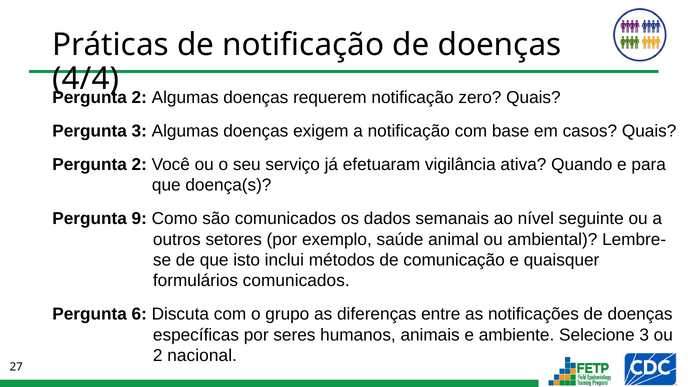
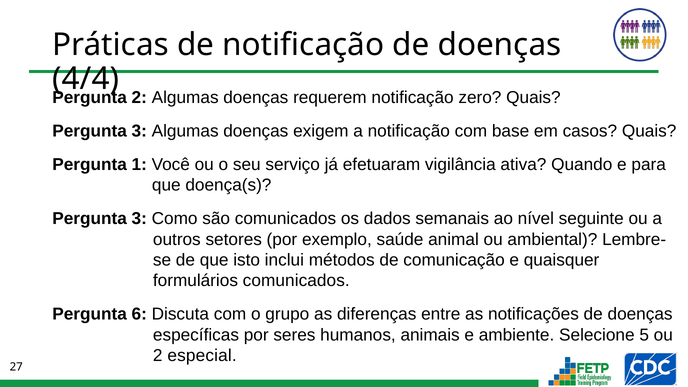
2: 2 -> 1 (139, 165)
9: 9 -> 3 (139, 219)
Selecione 3: 3 -> 5 (644, 335)
nacional: nacional -> especial (202, 356)
